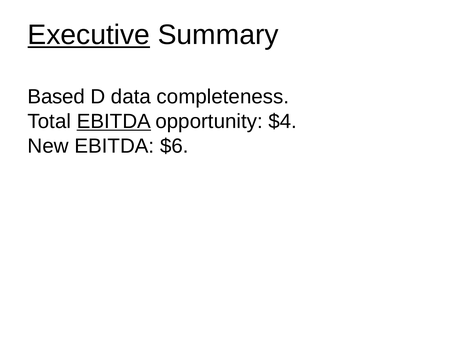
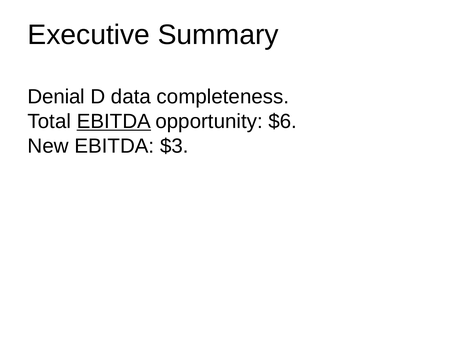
Executive underline: present -> none (89, 35)
Based: Based -> Denial (56, 97)
$4: $4 -> $6 (283, 122)
$6: $6 -> $3 (174, 146)
